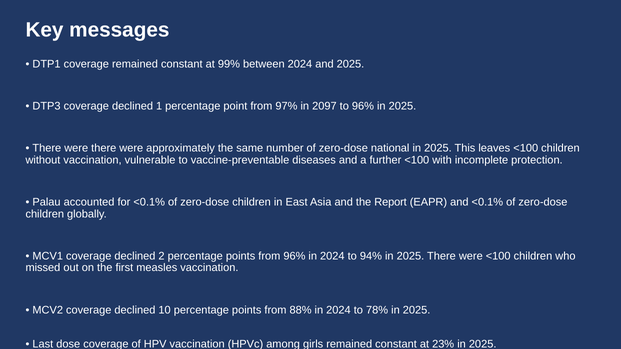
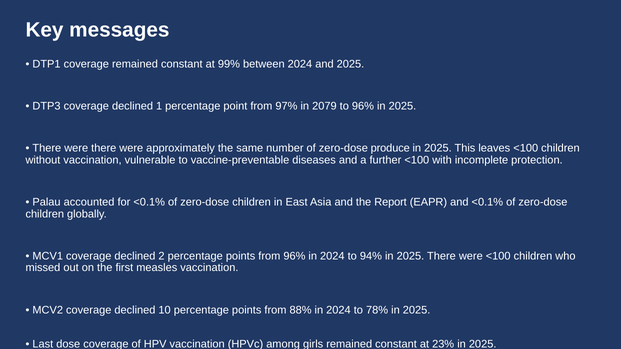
2097: 2097 -> 2079 (324, 106)
national: national -> produce (390, 148)
